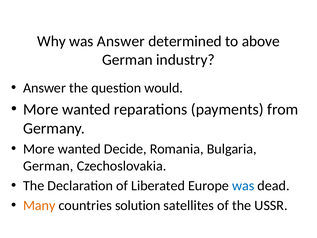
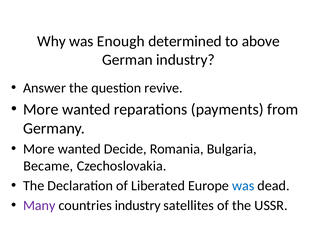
was Answer: Answer -> Enough (121, 41)
would: would -> revive (164, 88)
German: German -> Became (48, 166)
Many colour: orange -> purple (39, 205)
countries solution: solution -> industry (138, 205)
